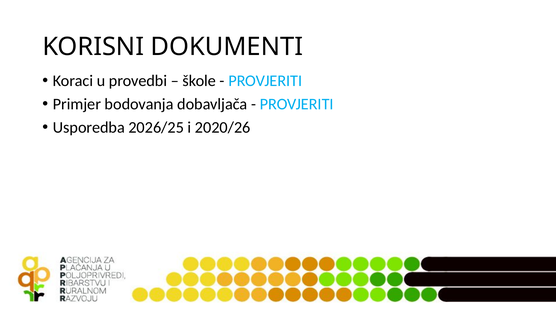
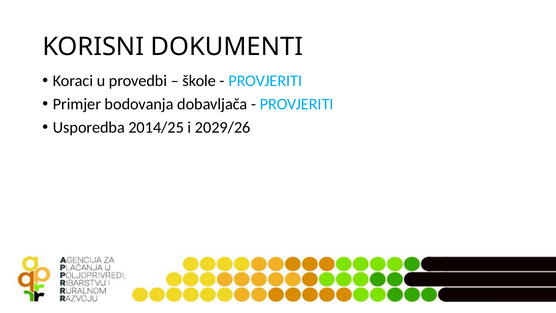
2026/25: 2026/25 -> 2014/25 (156, 127)
2020/26: 2020/26 -> 2029/26 (223, 127)
